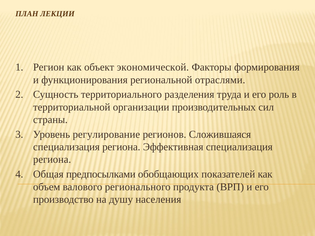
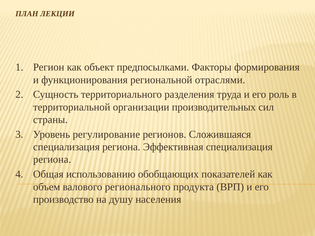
экономической: экономической -> предпосылками (153, 67)
предпосылками: предпосылками -> использованию (101, 174)
